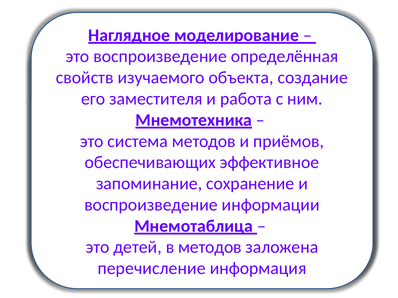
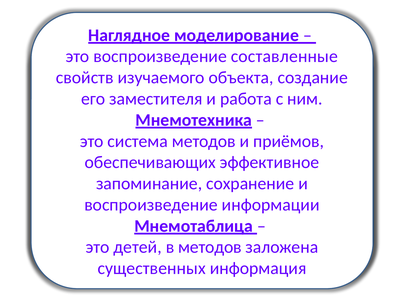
определённая: определённая -> составленные (284, 56)
перечисление: перечисление -> существенных (152, 269)
